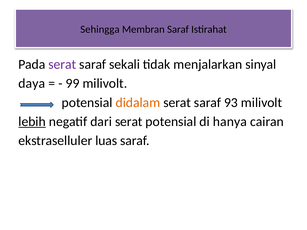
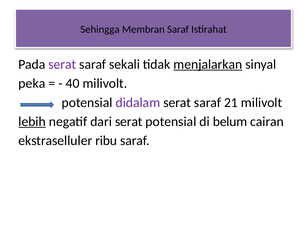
menjalarkan underline: none -> present (208, 64)
daya: daya -> peka (32, 84)
99: 99 -> 40 (73, 84)
didalam colour: orange -> purple (138, 103)
93: 93 -> 21 (231, 103)
hanya: hanya -> belum (230, 122)
luas: luas -> ribu (106, 141)
